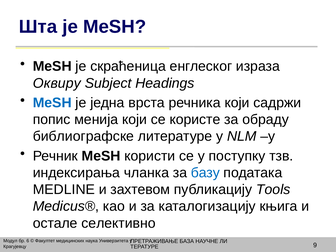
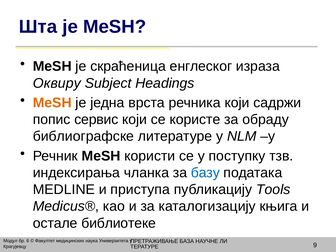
MeSH colour: blue -> orange (52, 103)
менија: менија -> сервис (96, 120)
захтевом: захтевом -> приступа (140, 190)
селективно: селективно -> библиотеке (119, 223)
